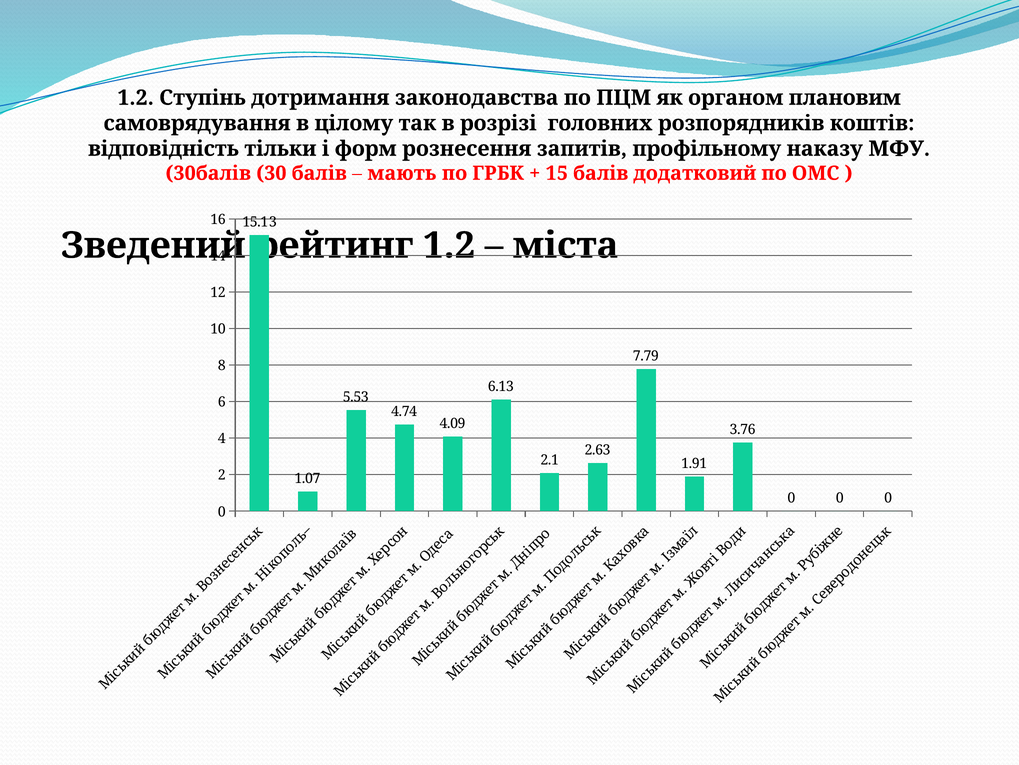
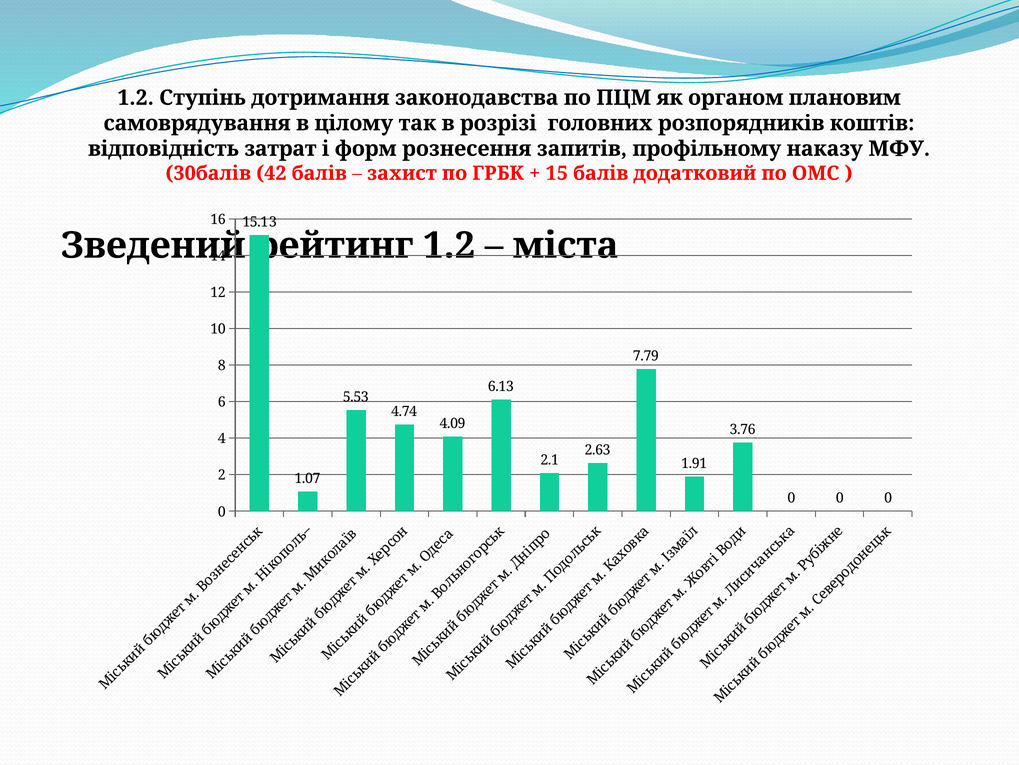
тільки: тільки -> затрат (280, 149)
30: 30 -> 42 (271, 173)
мають: мають -> захист (402, 173)
